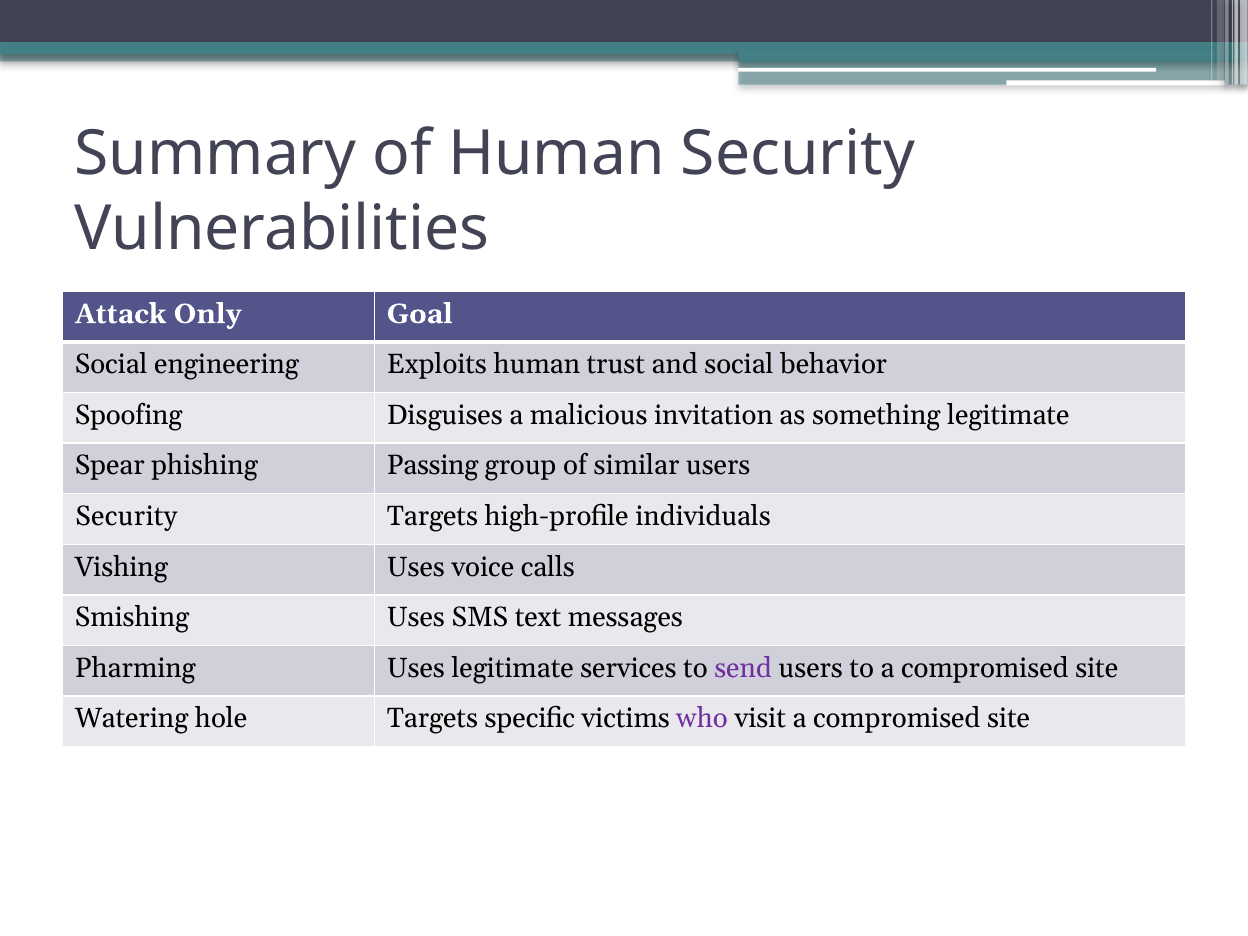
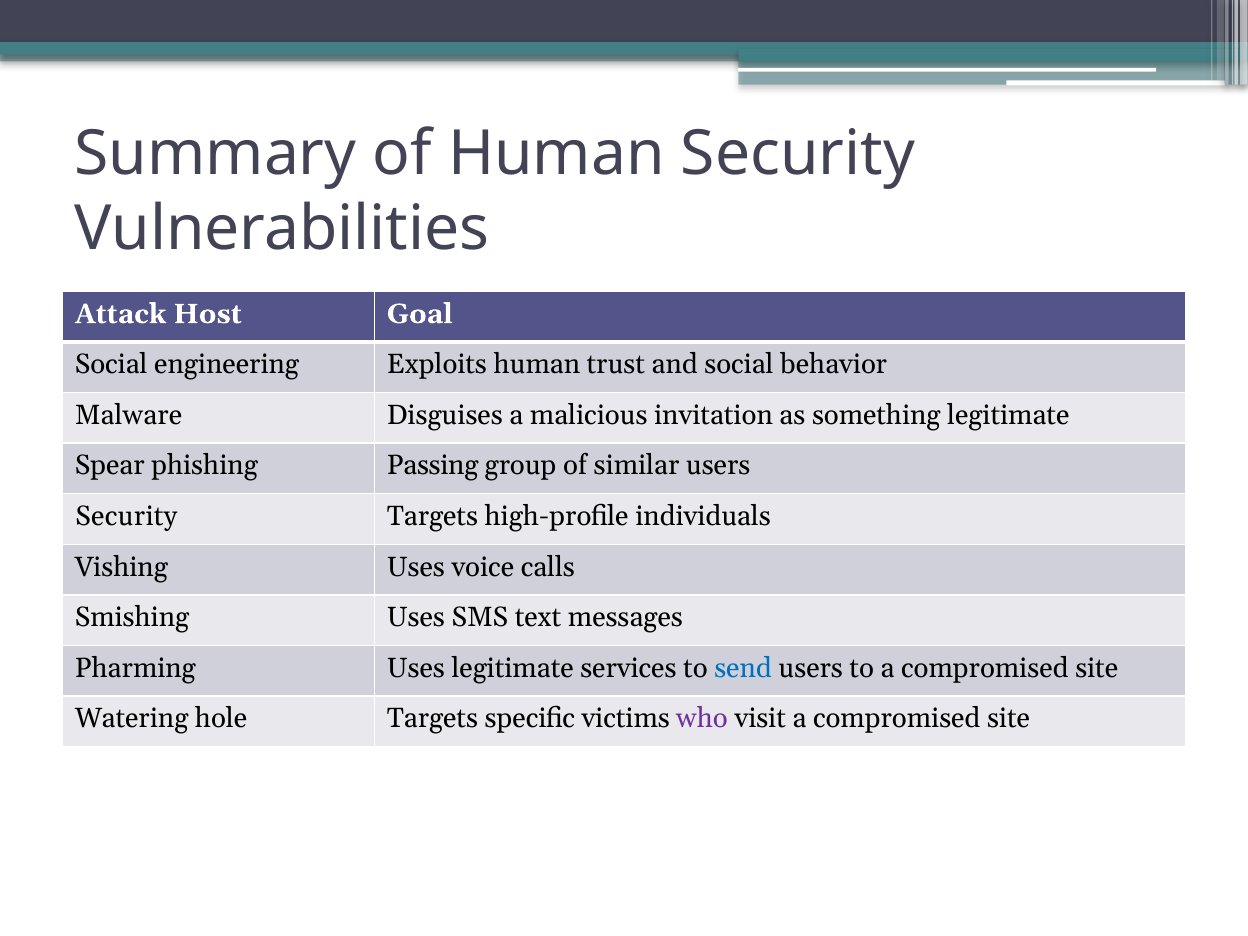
Only: Only -> Host (208, 314)
Spoofing: Spoofing -> Malware (129, 415)
send colour: purple -> blue (743, 668)
